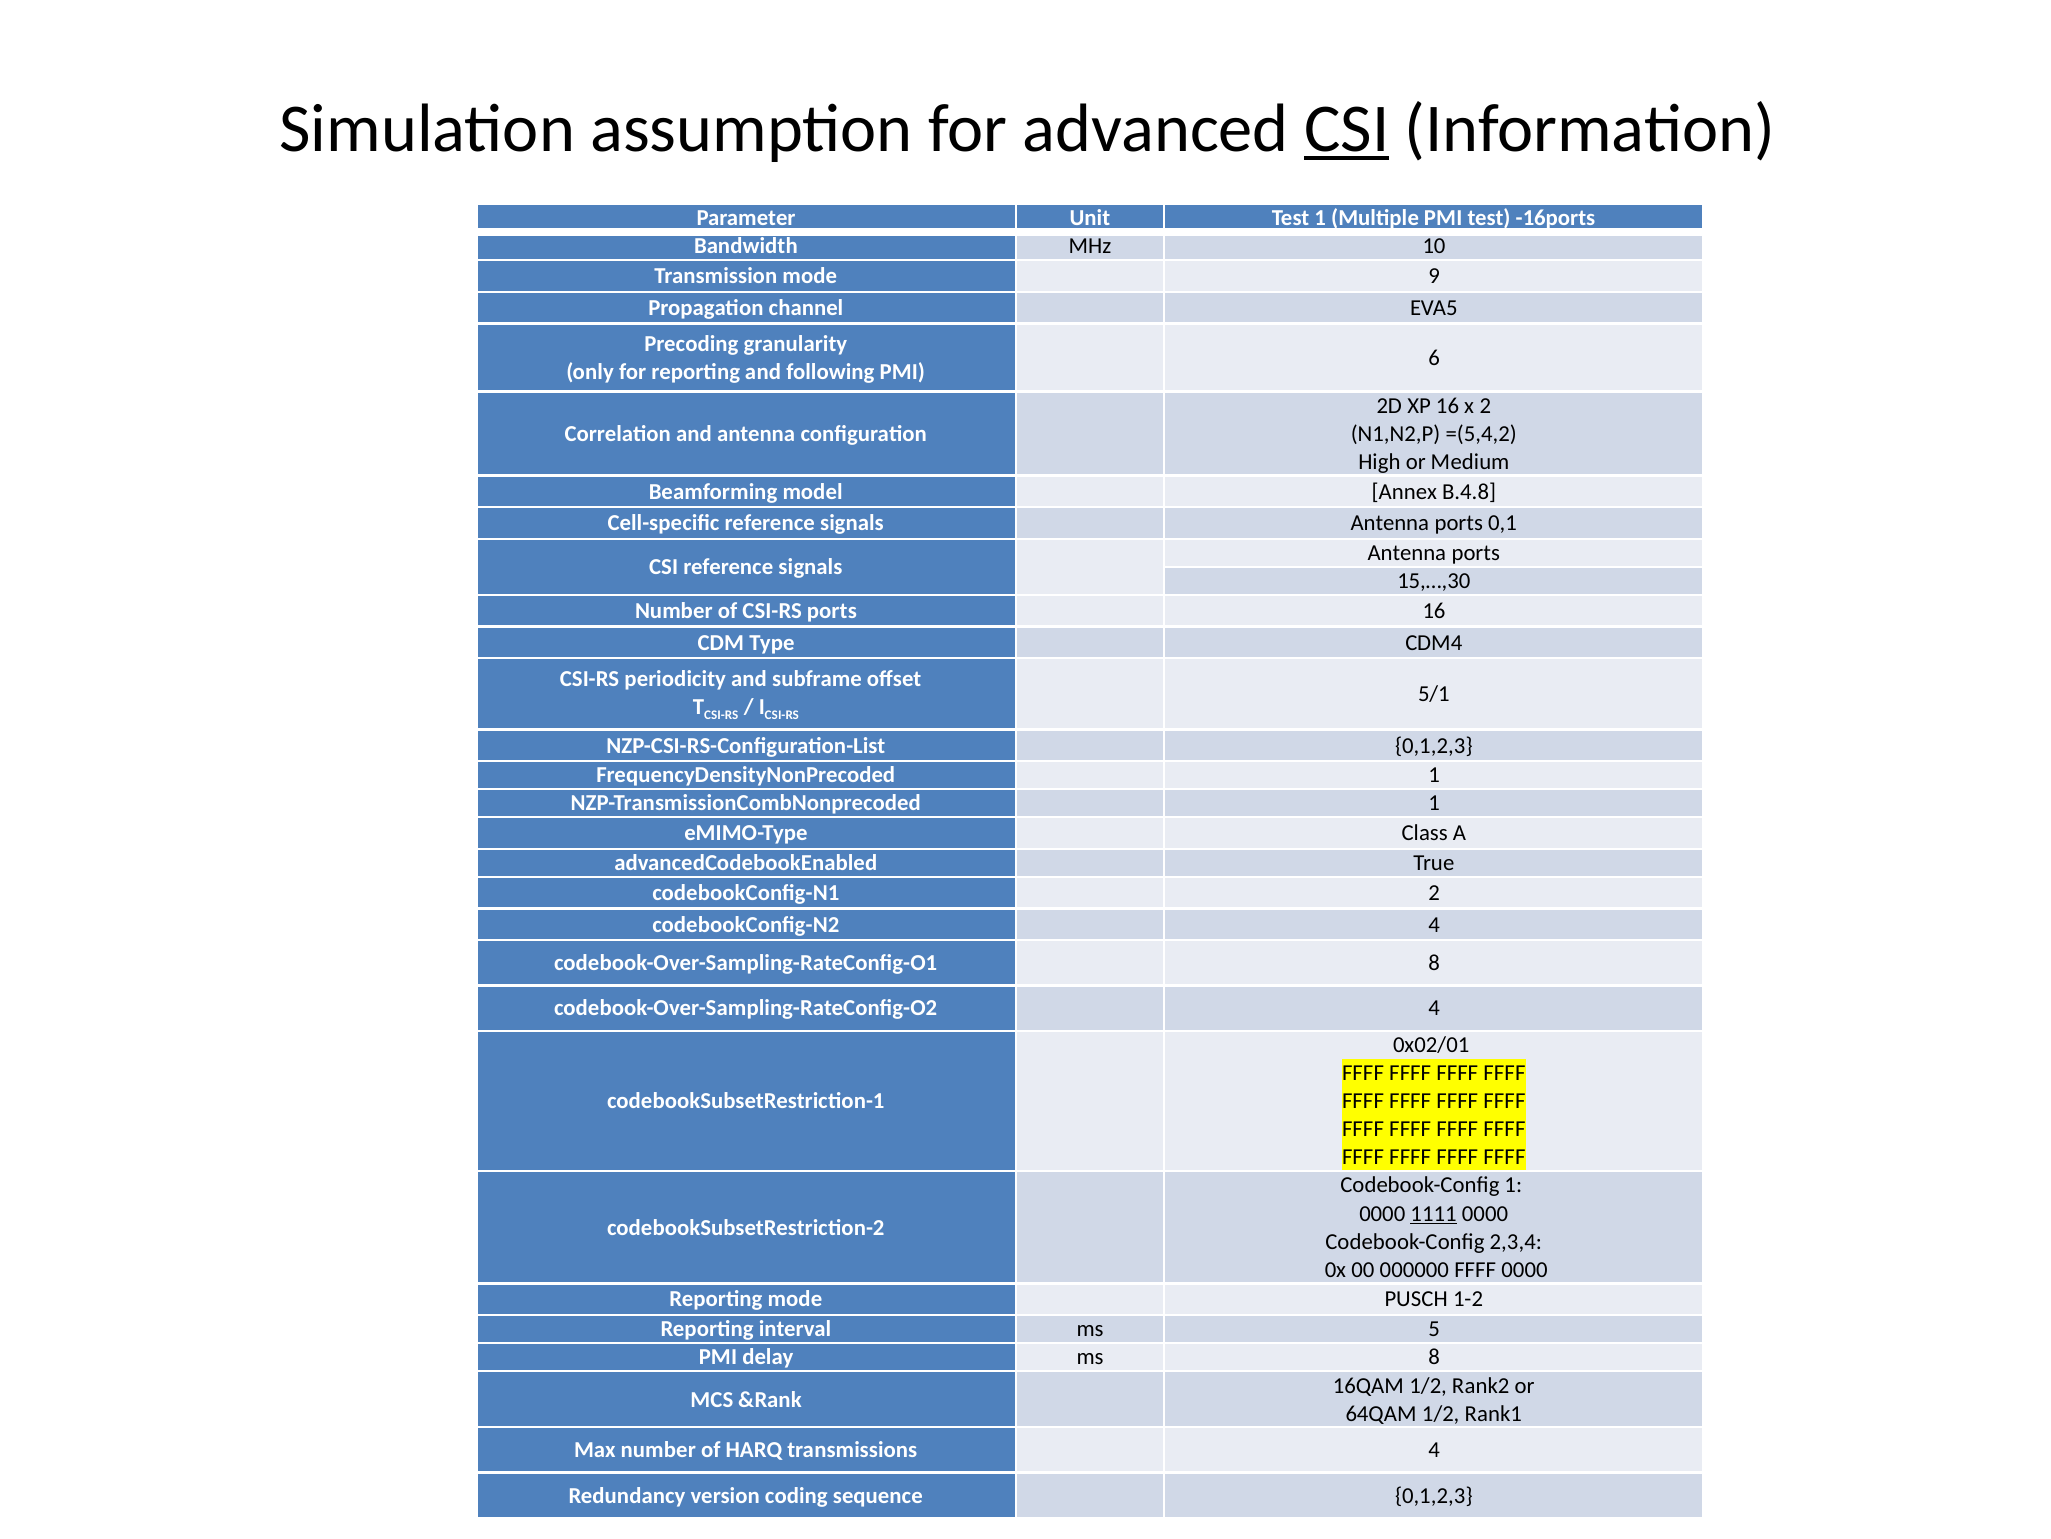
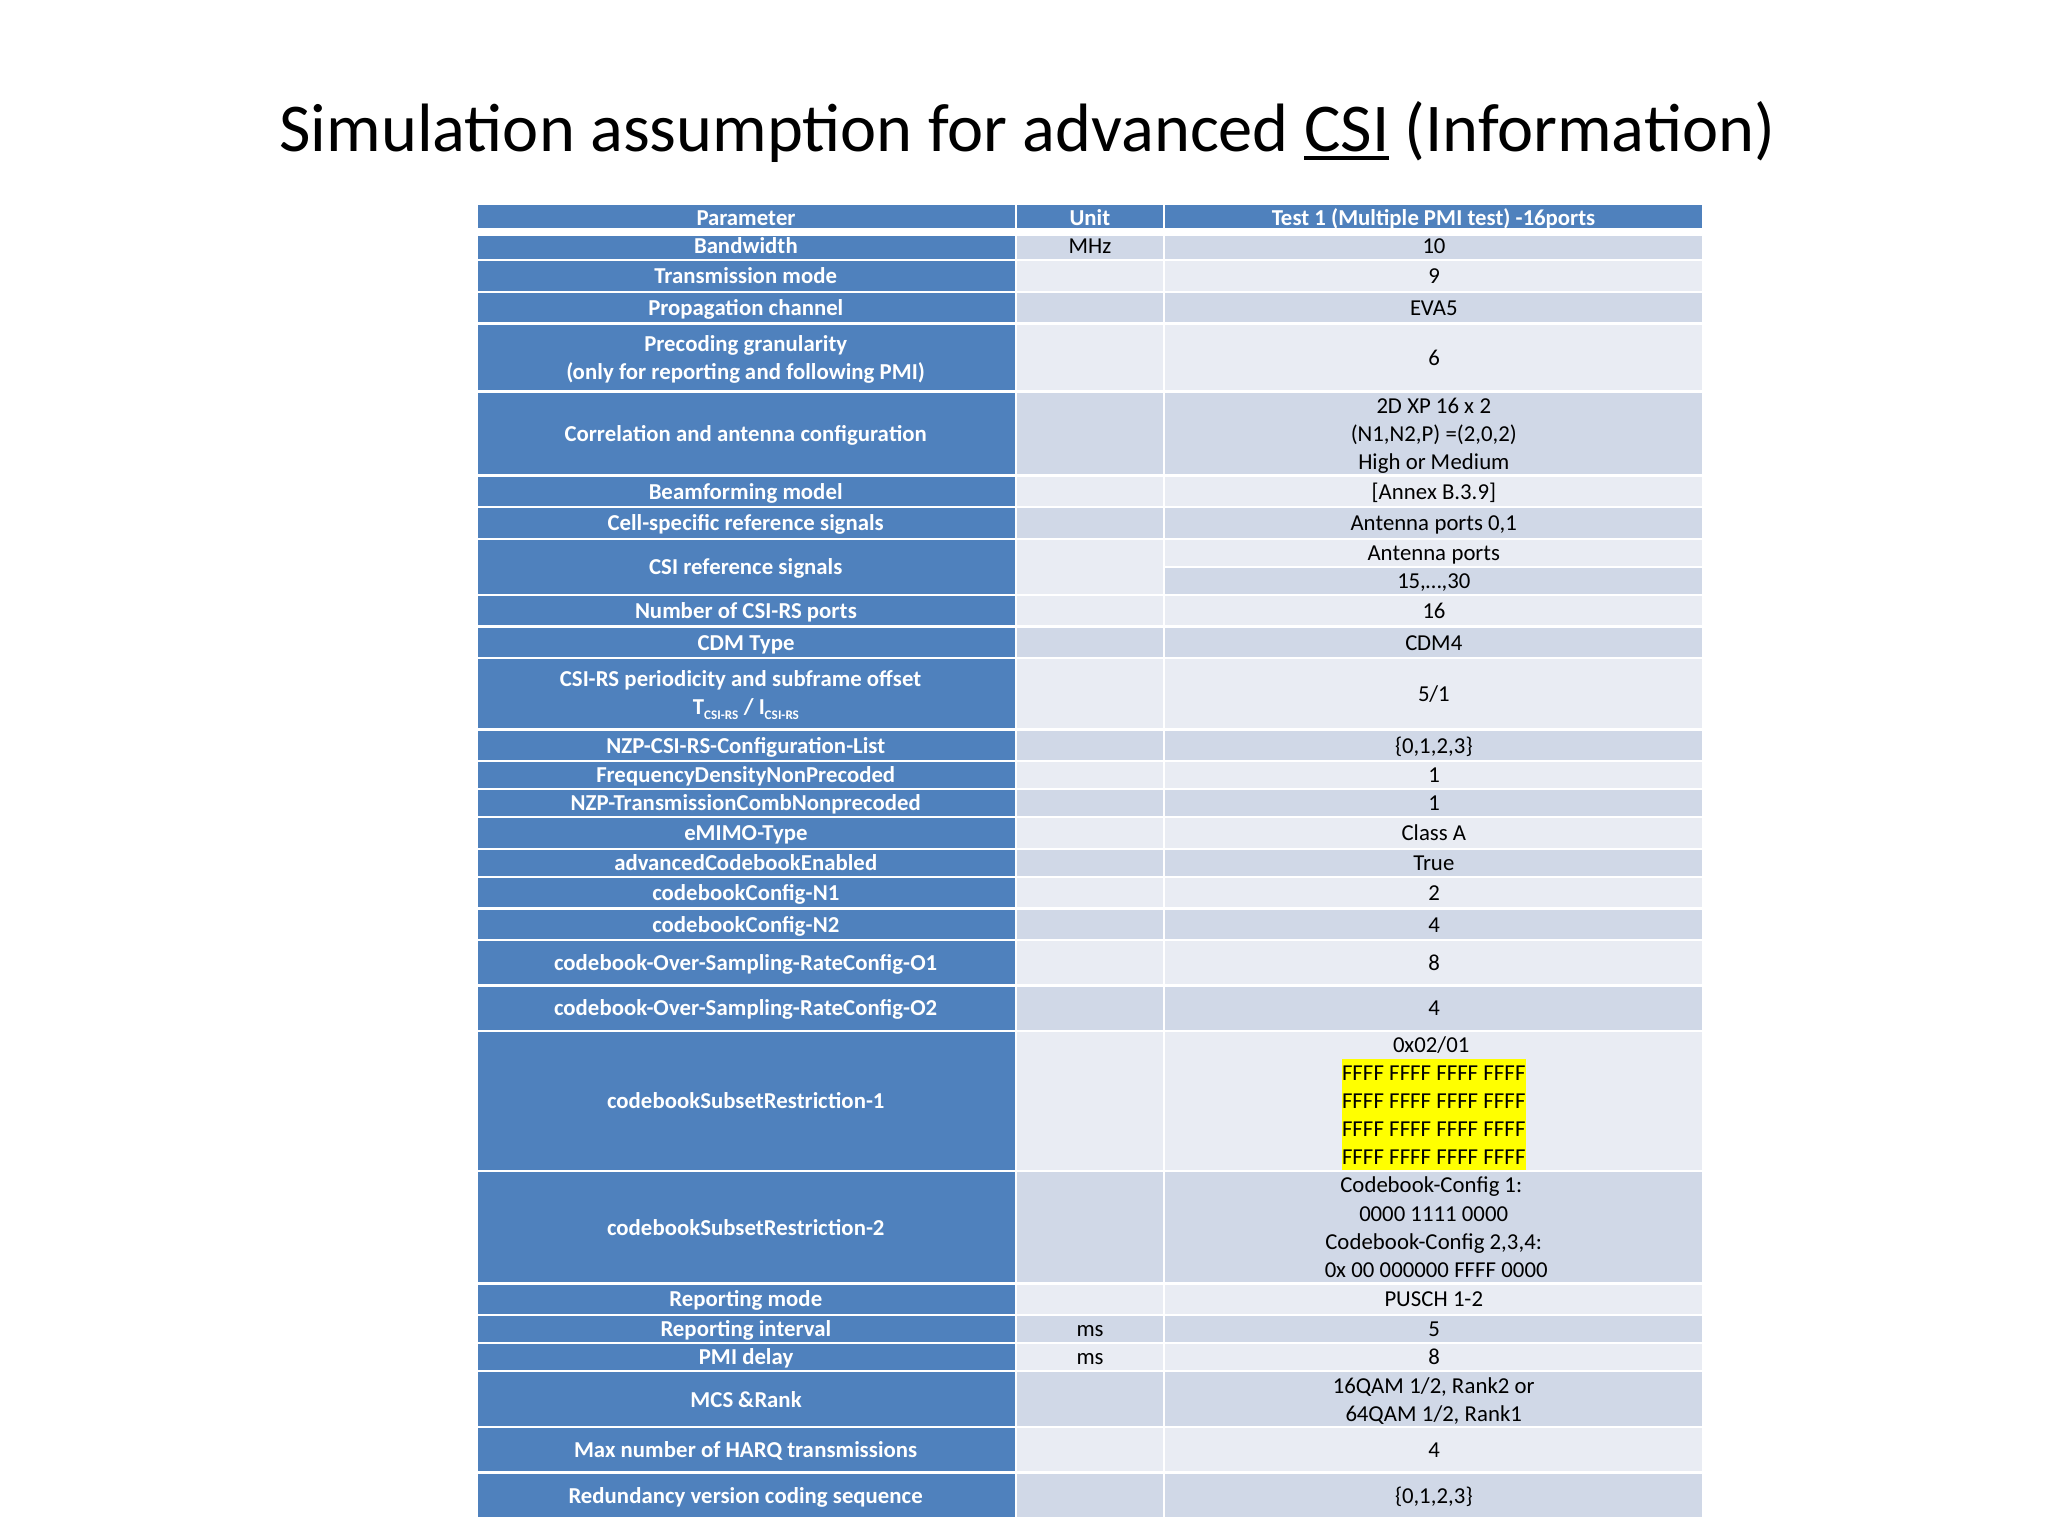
=(5,4,2: =(5,4,2 -> =(2,0,2 (1481, 434)
B.4.8: B.4.8 -> B.3.9 (1469, 492)
1111 underline: present -> none (1434, 1213)
